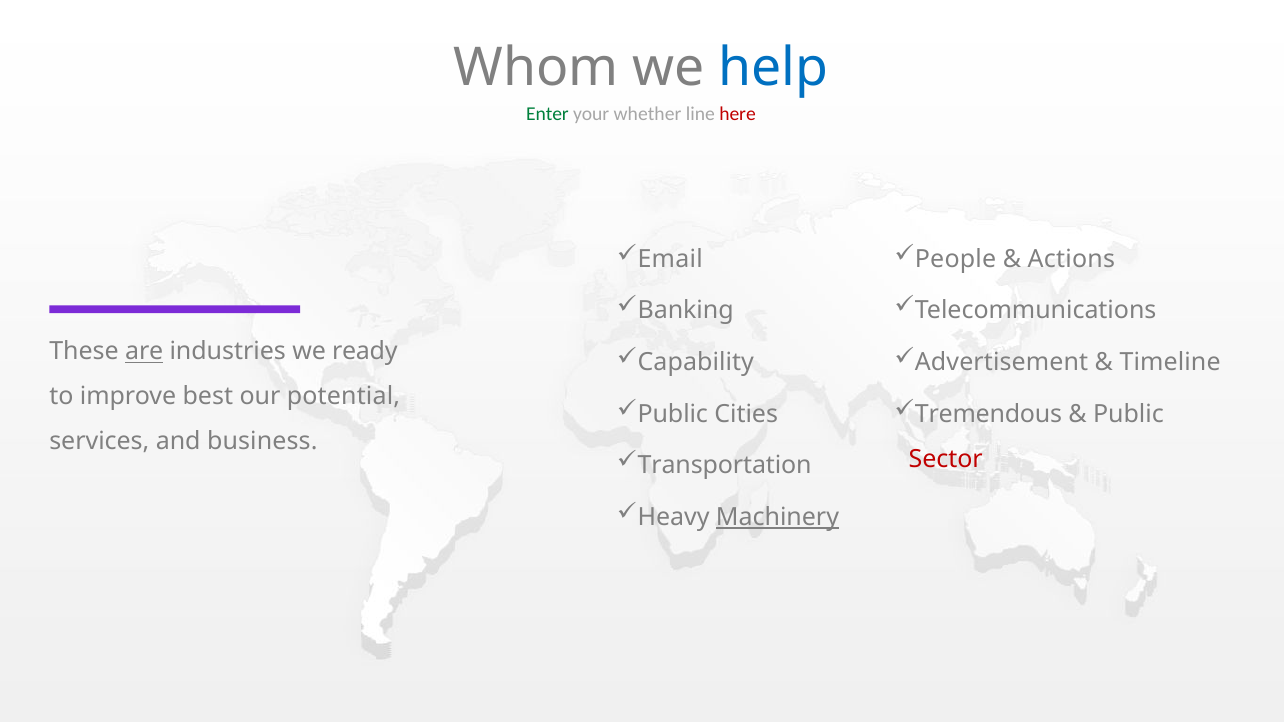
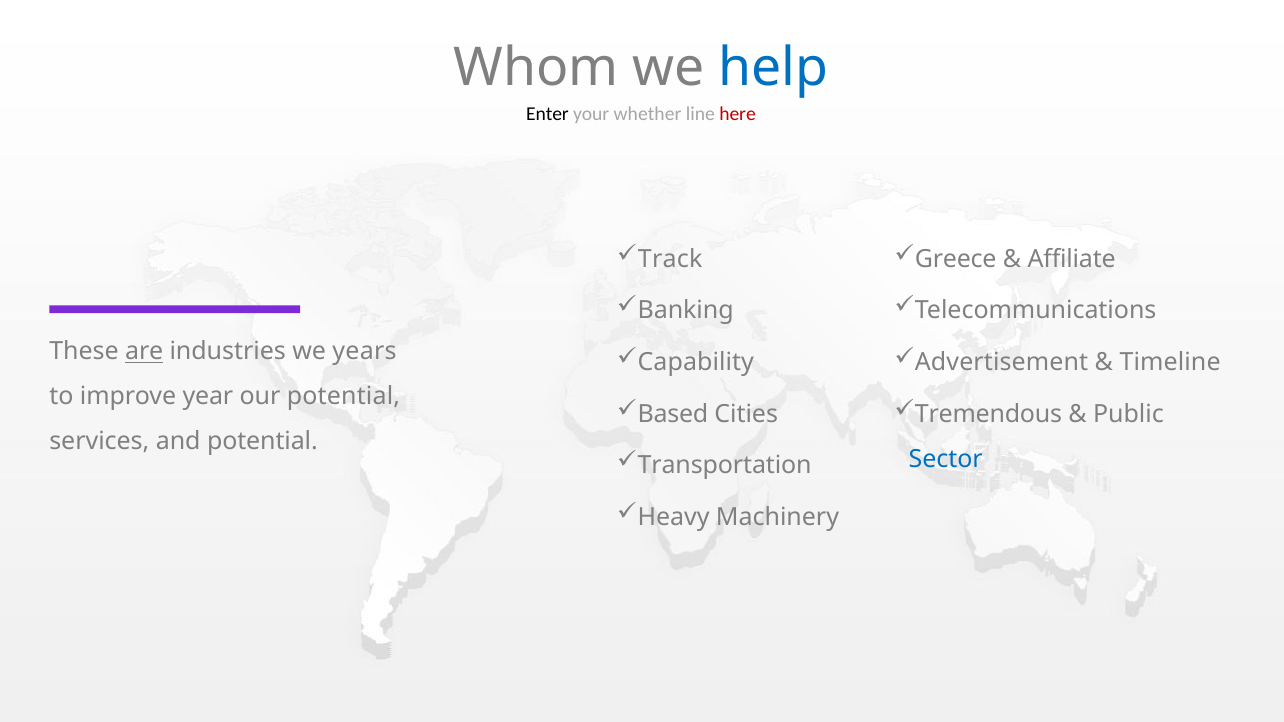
Enter colour: green -> black (548, 115)
People: People -> Greece (956, 259)
Actions: Actions -> Affiliate (1072, 259)
Email: Email -> Track (670, 259)
ready: ready -> years (365, 352)
best: best -> year (208, 397)
Public: Public -> Based (673, 414)
and business: business -> potential (262, 442)
Sector colour: red -> blue (946, 459)
Machinery underline: present -> none (777, 517)
